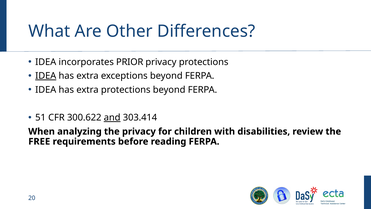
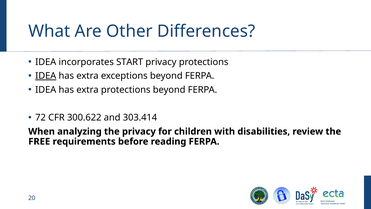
PRIOR: PRIOR -> START (130, 62)
51: 51 -> 72 (41, 117)
and underline: present -> none (112, 117)
